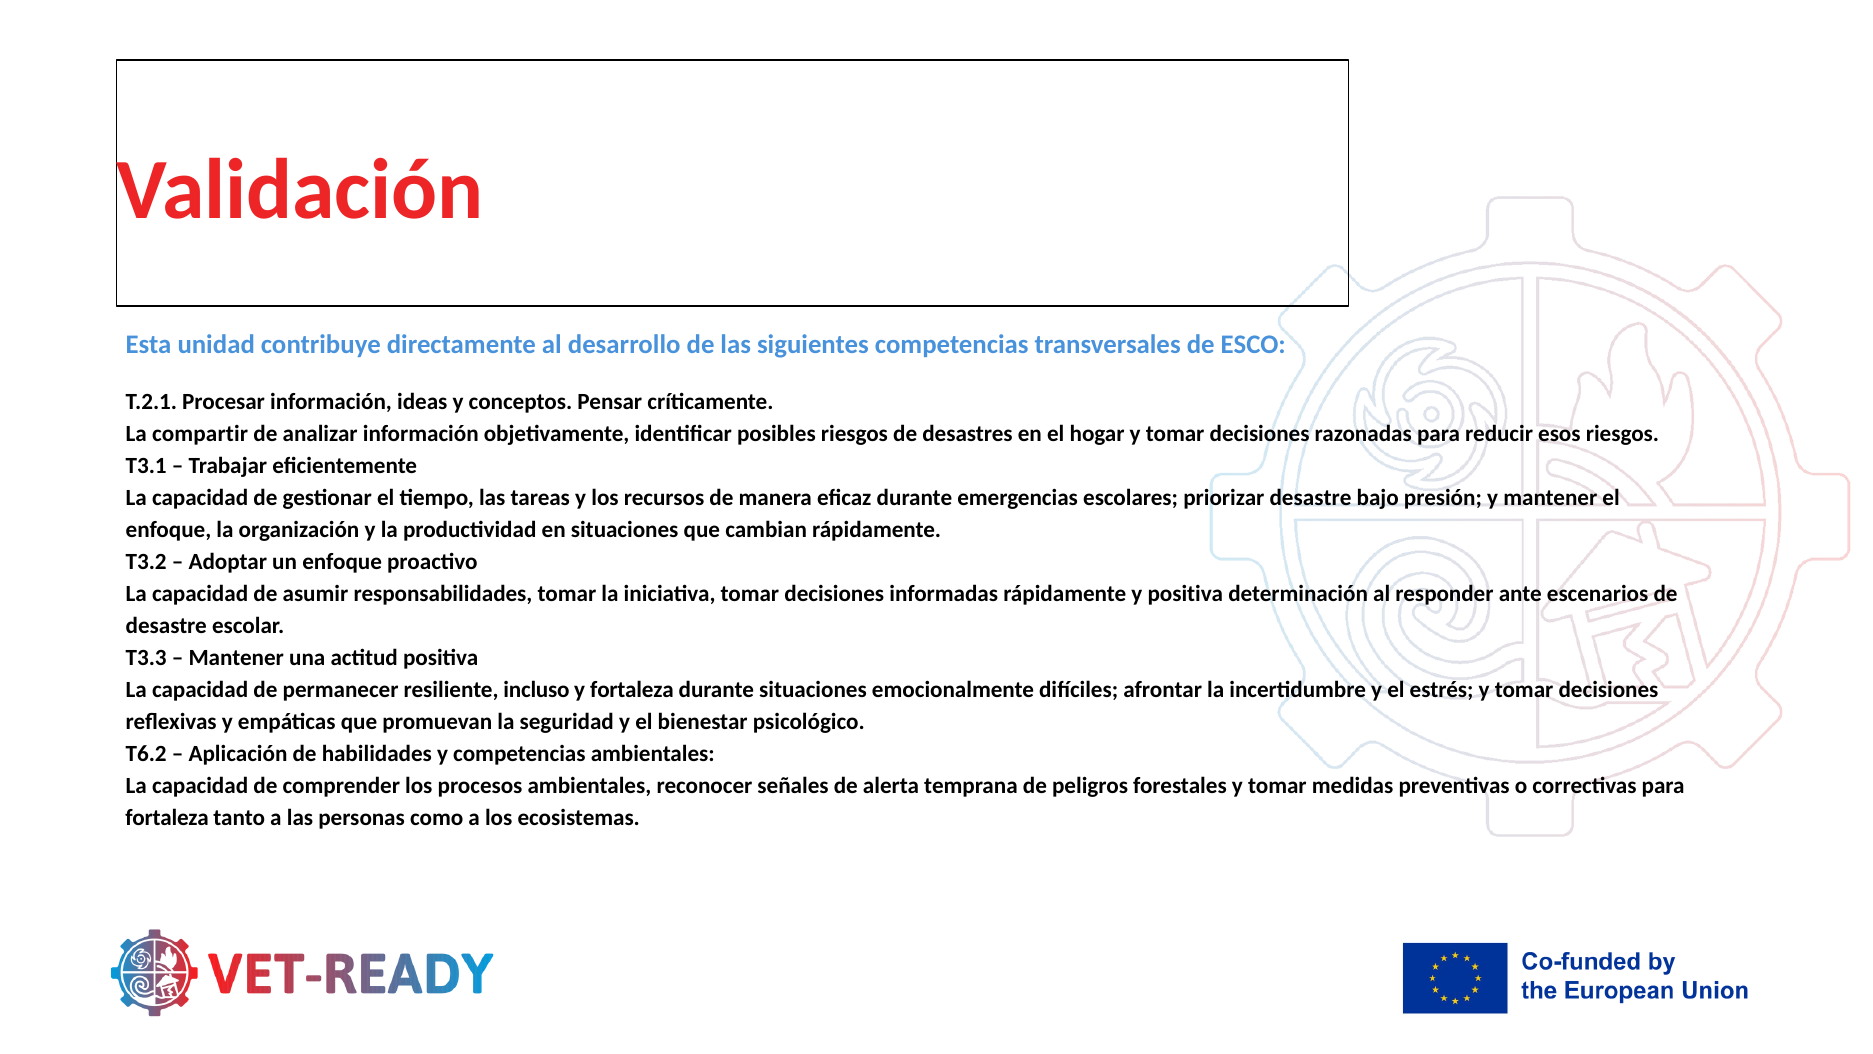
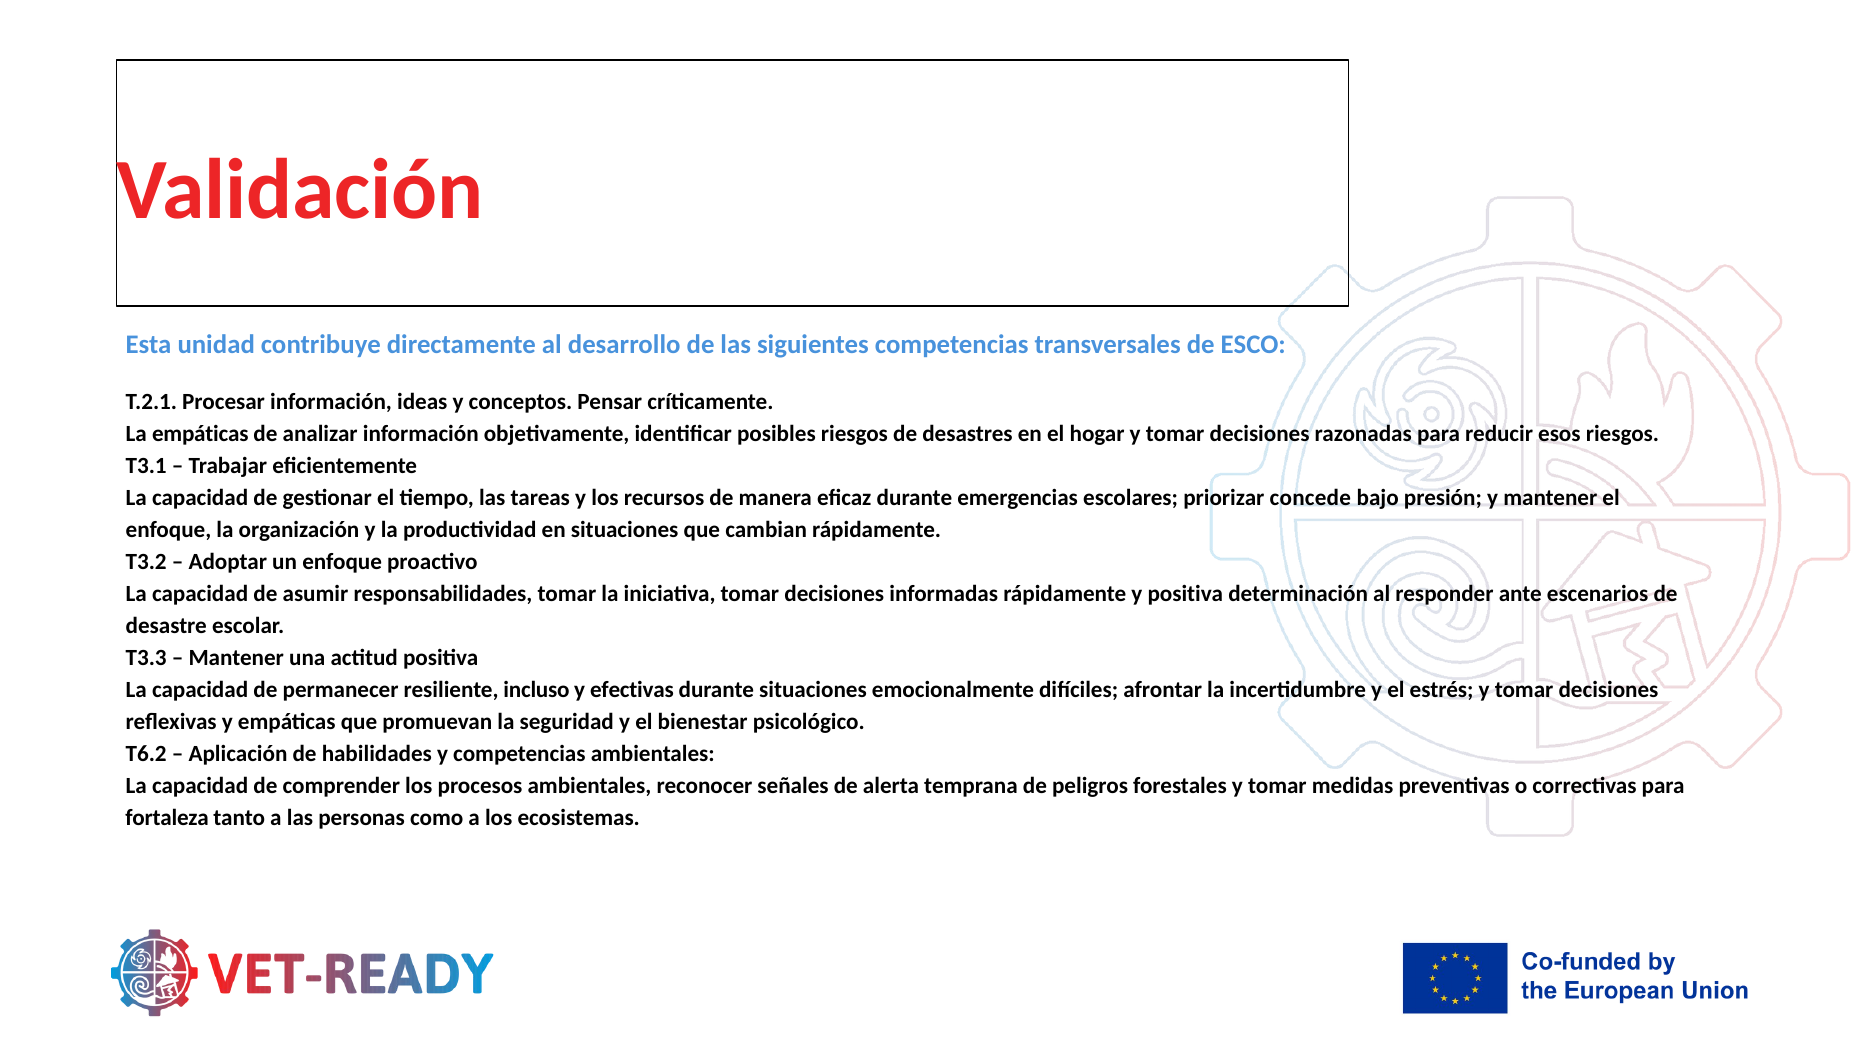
La compartir: compartir -> empáticas (200, 434)
priorizar desastre: desastre -> concede (1310, 498)
y fortaleza: fortaleza -> efectivas (632, 690)
